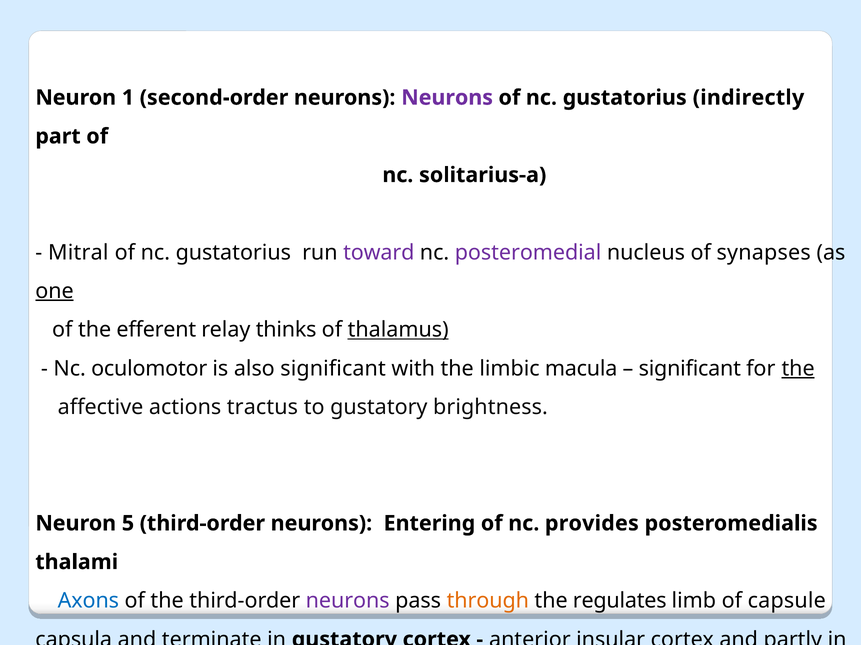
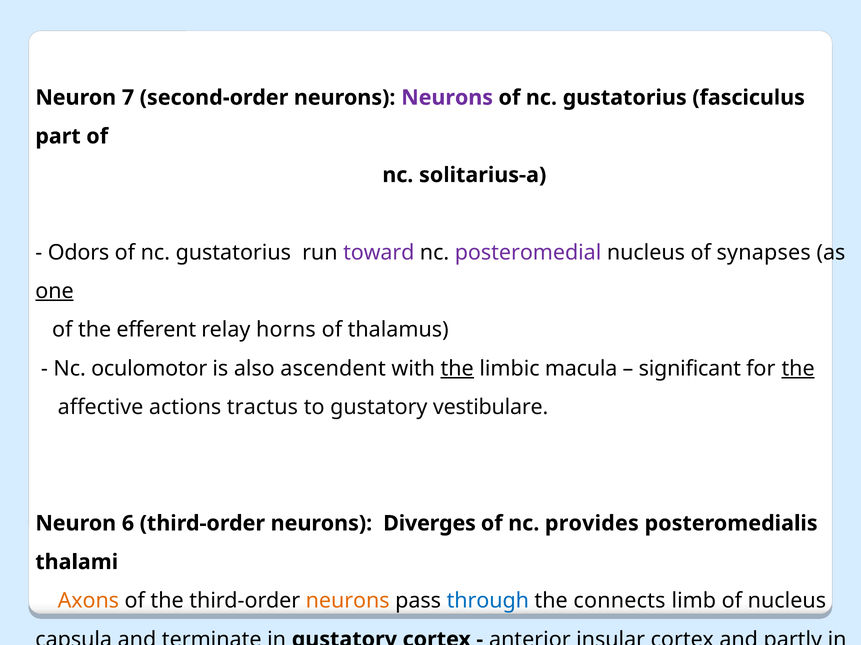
1: 1 -> 7 (128, 98)
indirectly: indirectly -> fasciculus (749, 98)
Mitral: Mitral -> Odors (79, 253)
thinks: thinks -> horns (286, 330)
thalamus underline: present -> none (398, 330)
also significant: significant -> ascendent (333, 369)
the underline: none -> present (457, 369)
brightness: brightness -> vestibulare (491, 408)
5: 5 -> 6 (128, 524)
Entering: Entering -> Diverges (430, 524)
Axons colour: blue -> orange (88, 601)
neurons colour: purple -> orange (348, 601)
through colour: orange -> blue (488, 601)
regulates: regulates -> connects (620, 601)
of capsule: capsule -> nucleus (787, 601)
